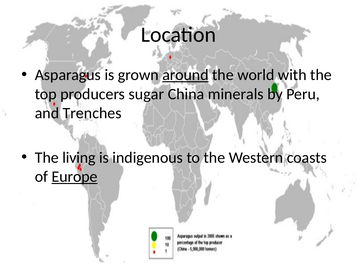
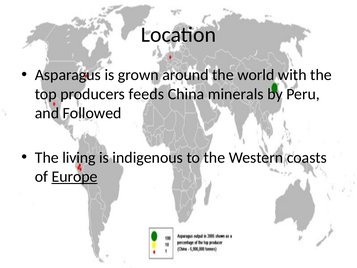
around underline: present -> none (185, 75)
sugar: sugar -> feeds (146, 94)
Trenches: Trenches -> Followed (92, 113)
